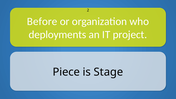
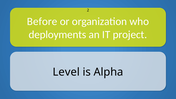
Piece: Piece -> Level (66, 72)
Stage: Stage -> Alpha (108, 72)
